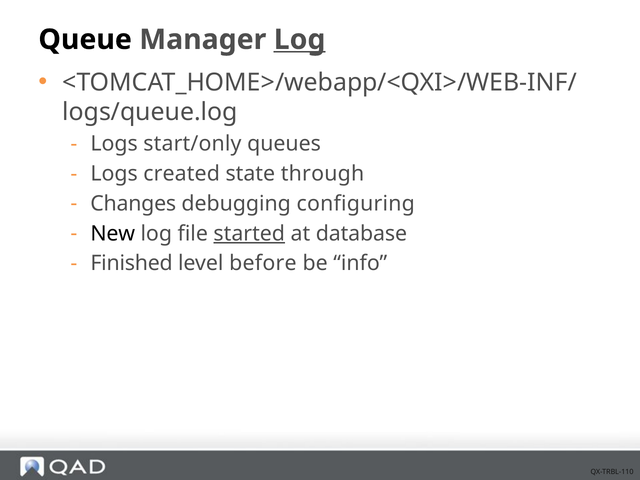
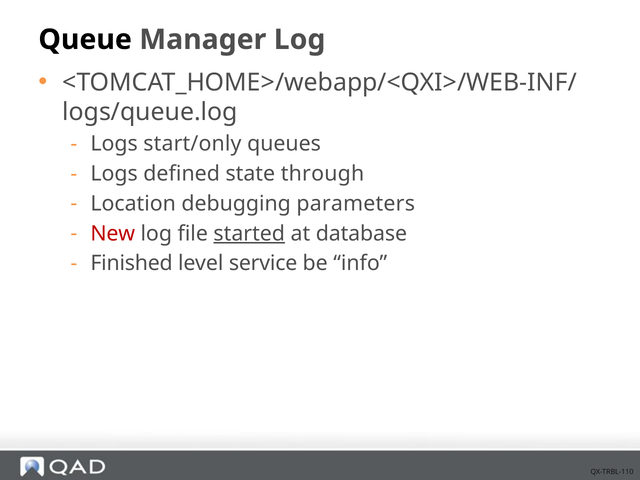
Log underline: present -> none (300, 40)
created: created -> defined (182, 174)
Changes: Changes -> Location (133, 204)
configuring: configuring -> parameters (356, 204)
New colour: black -> red (113, 234)
before: before -> service (263, 263)
